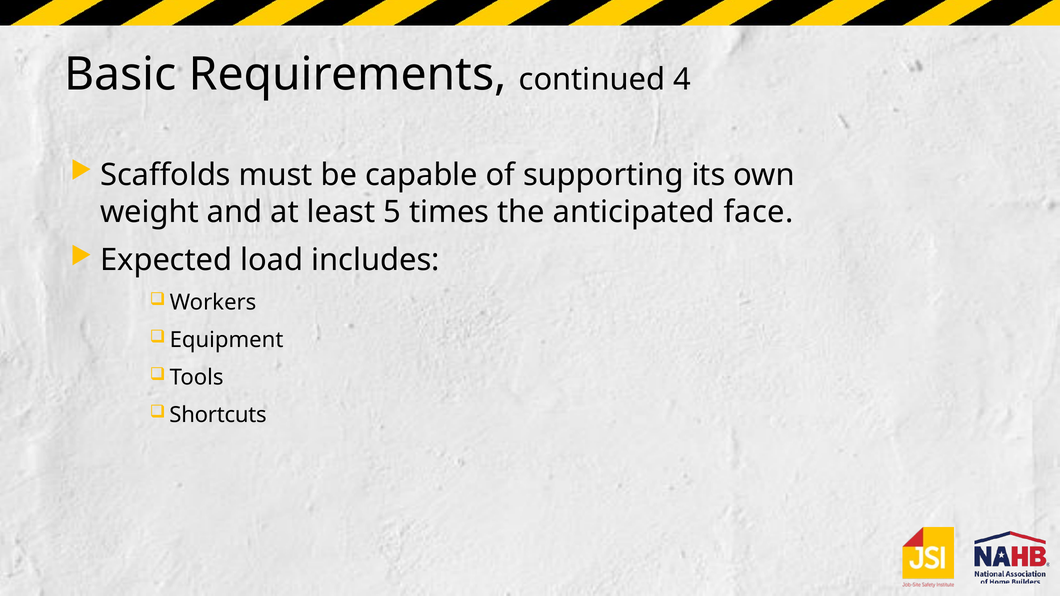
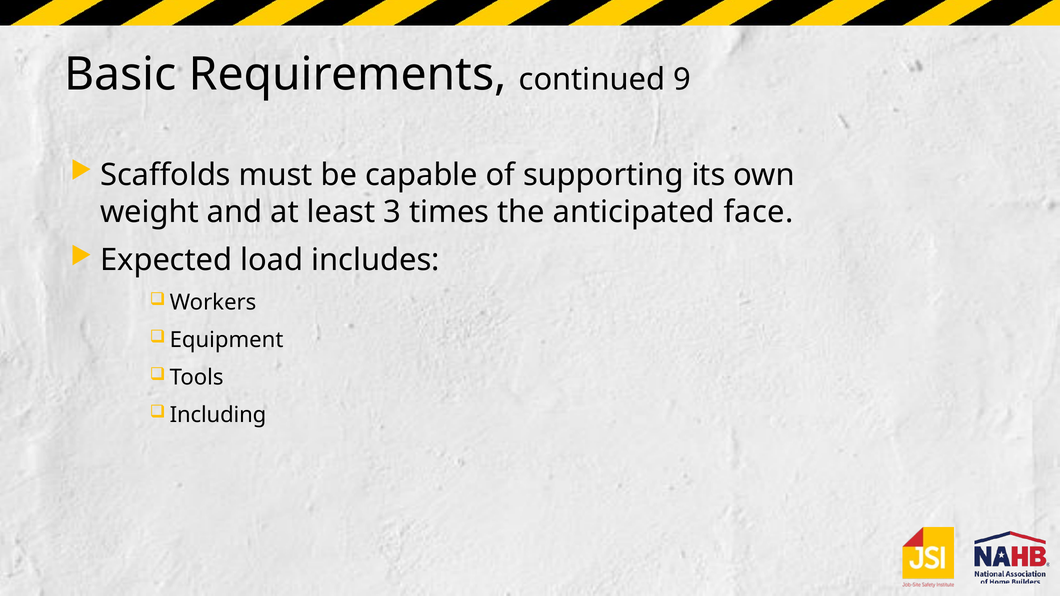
4: 4 -> 9 (682, 80)
5: 5 -> 3 (392, 212)
Shortcuts: Shortcuts -> Including (218, 415)
